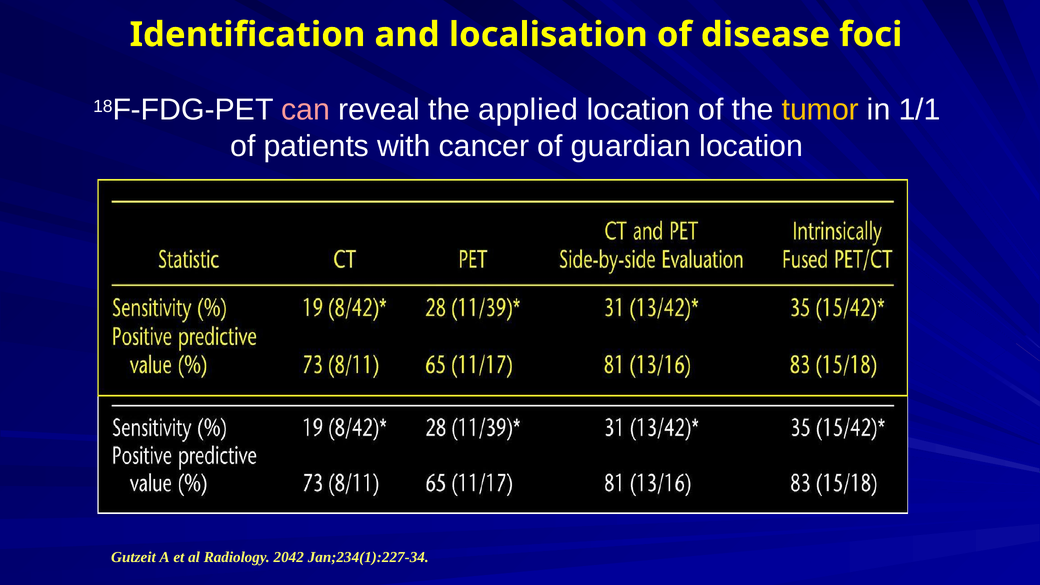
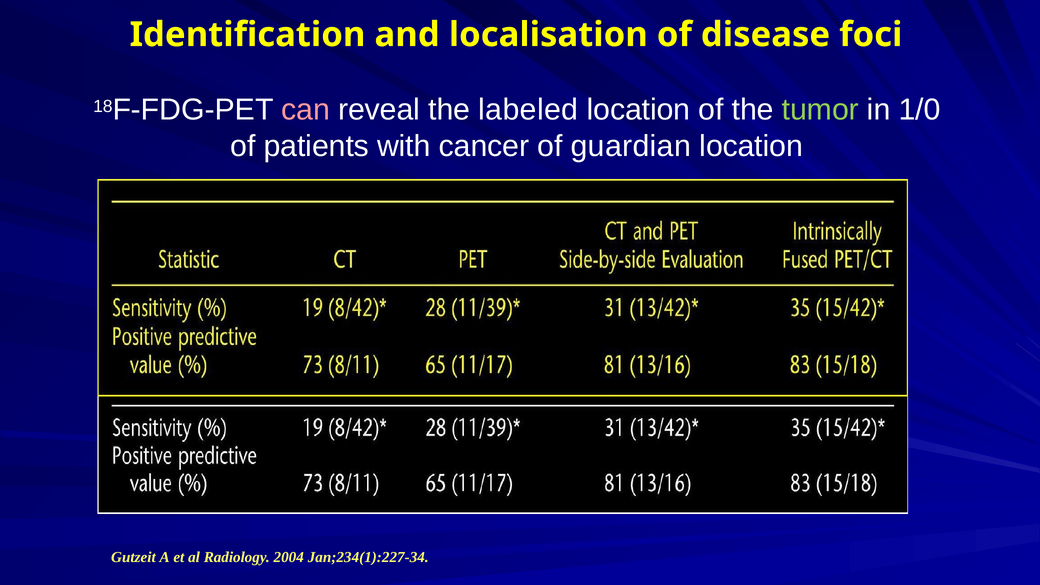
applied: applied -> labeled (528, 110)
tumor colour: yellow -> light green (820, 110)
1/1: 1/1 -> 1/0 (920, 110)
2042: 2042 -> 2004 (289, 557)
